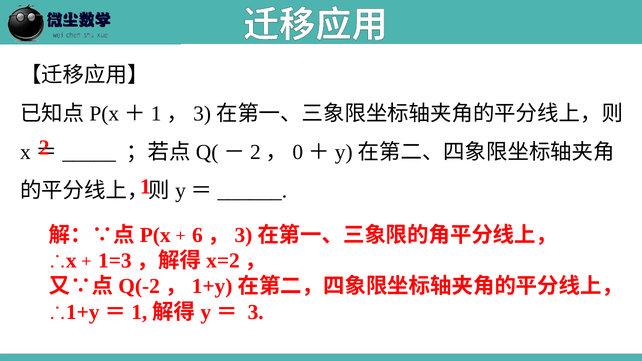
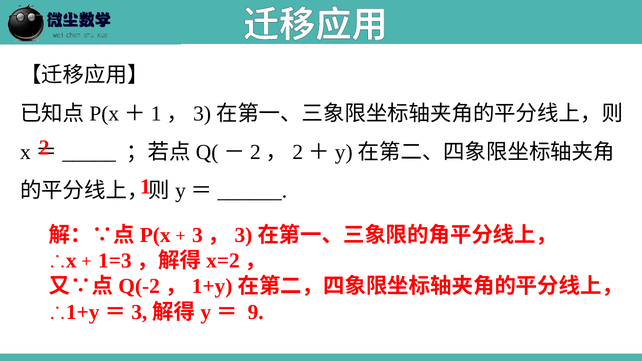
0: 0 -> 2 (298, 152)
6: 6 -> 3 (197, 235)
1: 1 -> 3 (139, 312)
3: 3 -> 9 (256, 312)
